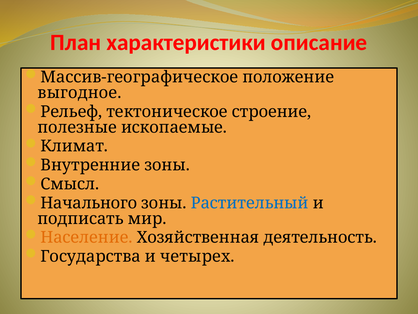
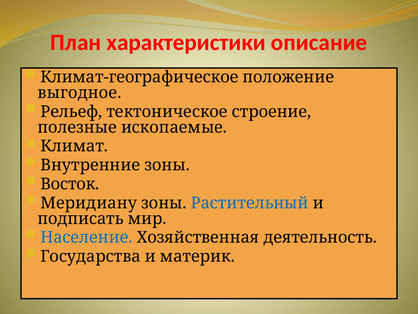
Массив-географическое: Массив-географическое -> Климат-географическое (139, 77)
Смысл: Смысл -> Восток (70, 184)
Начального: Начального -> Меридиану (89, 203)
Население colour: orange -> blue (86, 237)
четырех: четырех -> материк (197, 256)
